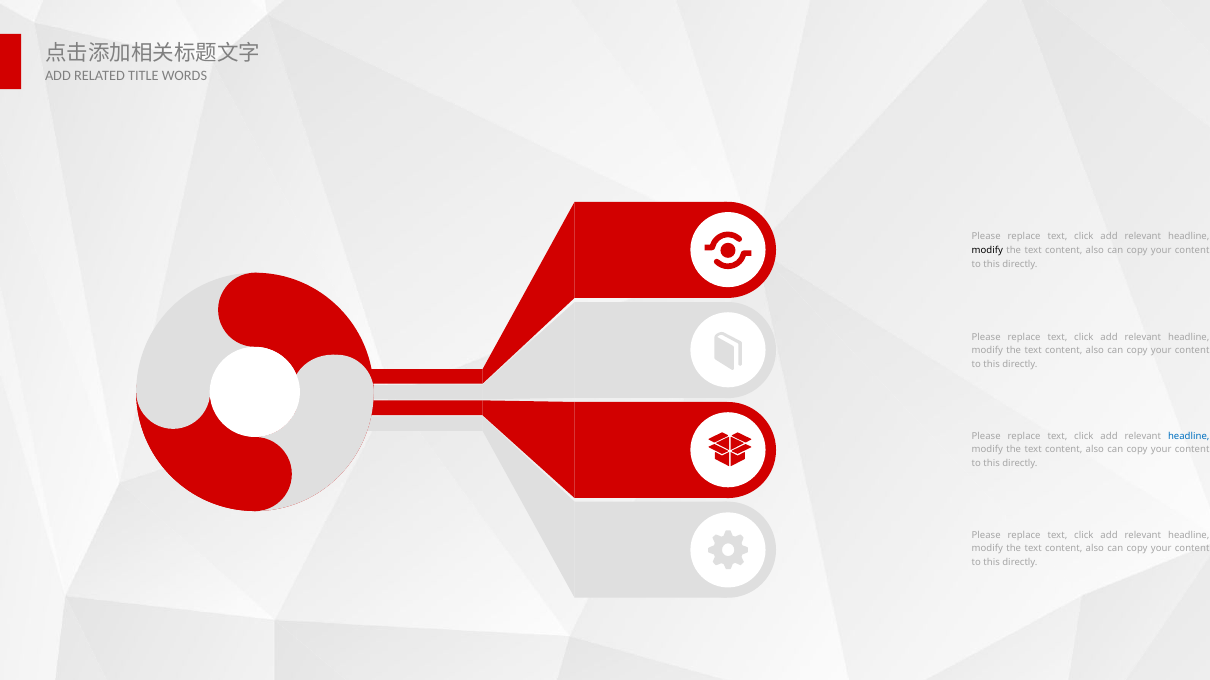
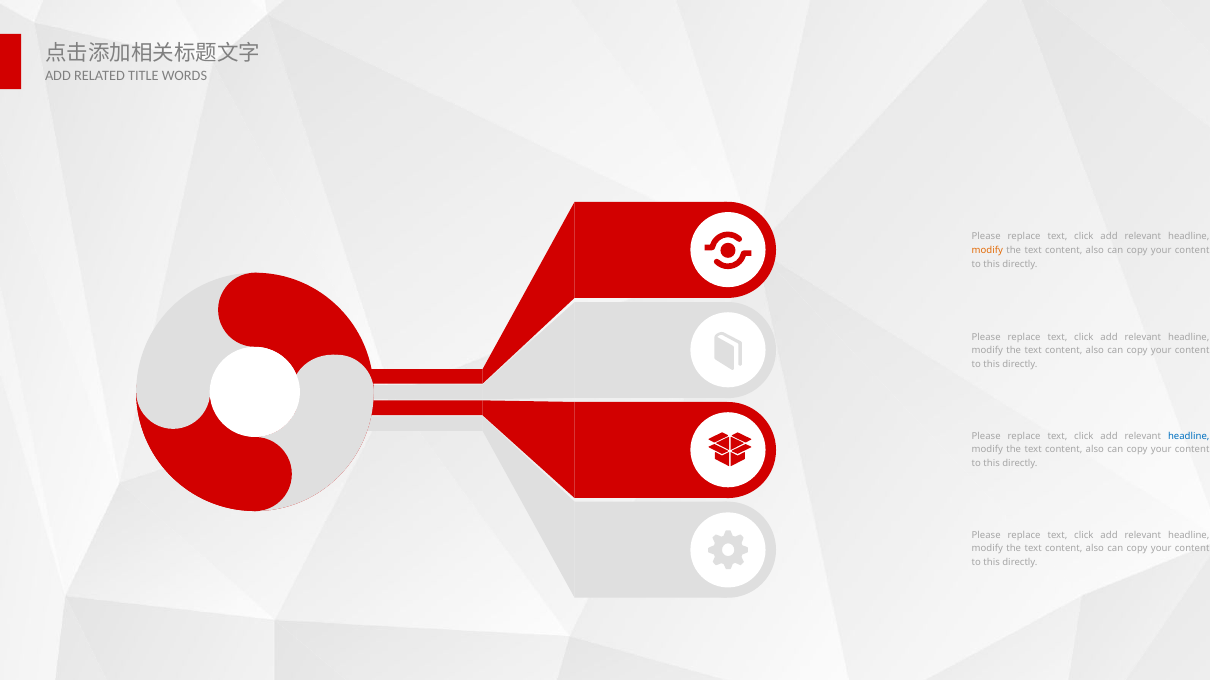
modify colour: black -> orange (987, 251)
